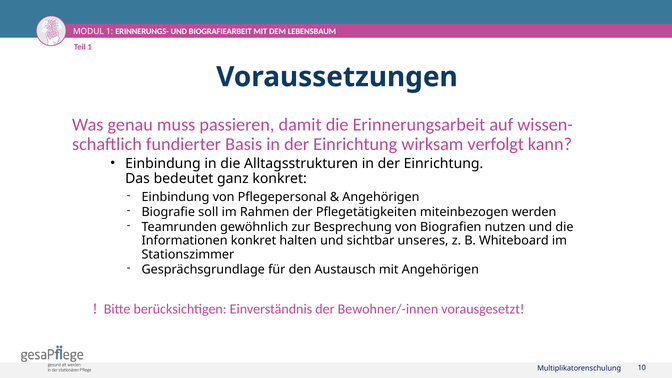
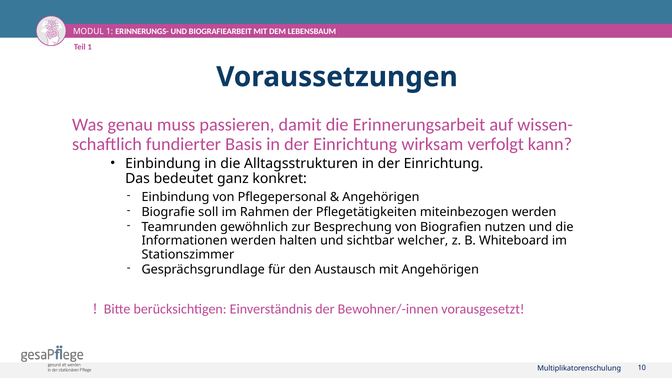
Informationen konkret: konkret -> werden (253, 241)
unseres: unseres -> welcher (423, 241)
